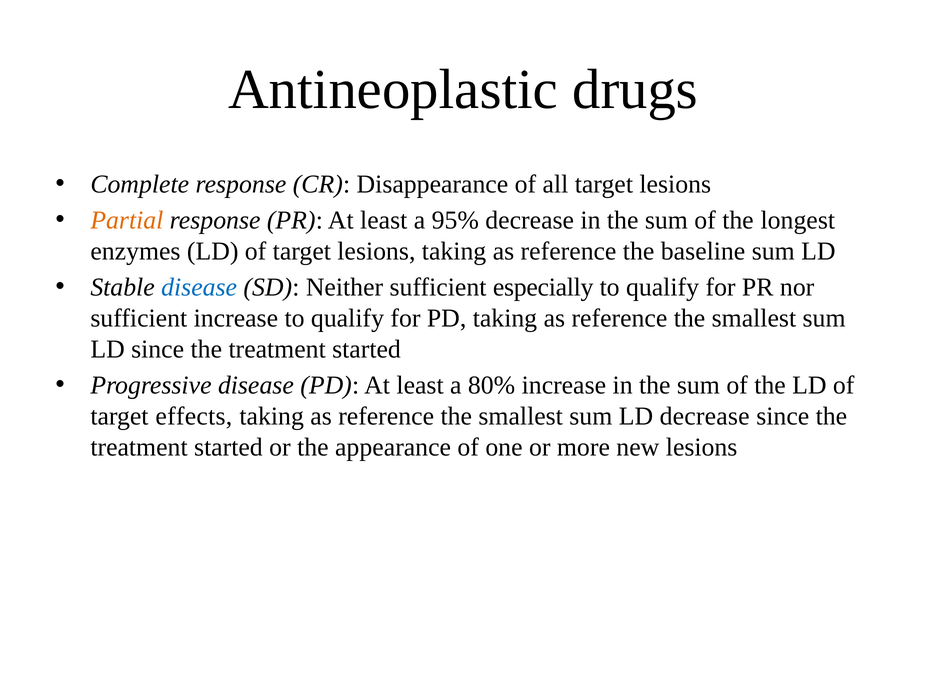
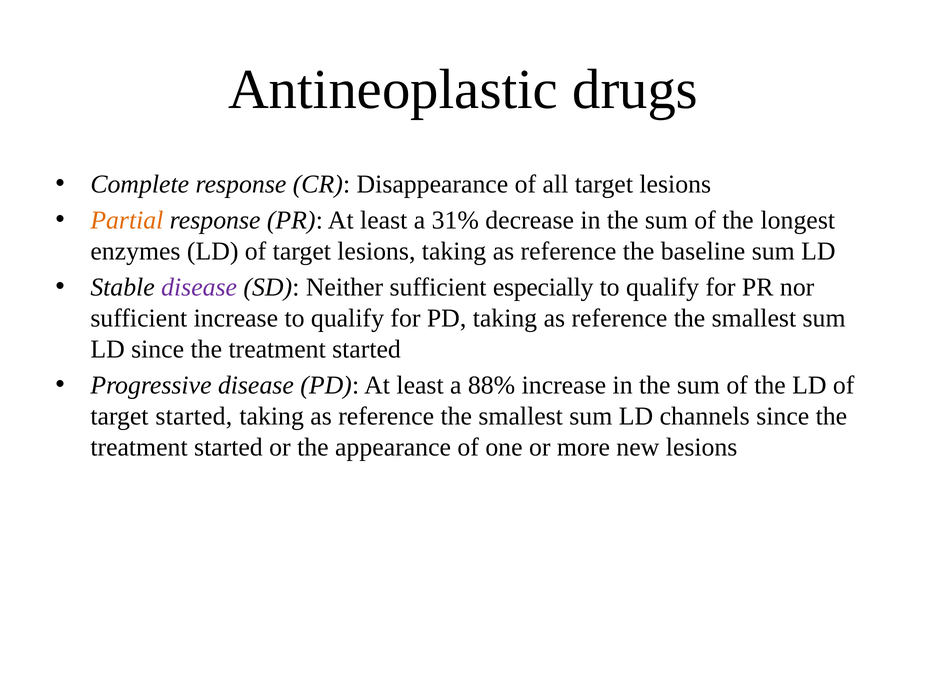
95%: 95% -> 31% (455, 220)
disease colour: blue -> purple (199, 287)
80%: 80% -> 88% (492, 385)
target effects: effects -> started (194, 416)
LD decrease: decrease -> channels (705, 416)
